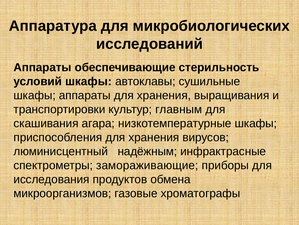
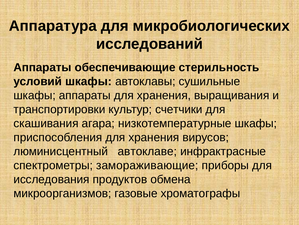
главным: главным -> счетчики (179, 109)
надёжным: надёжным -> автоклаве (147, 151)
